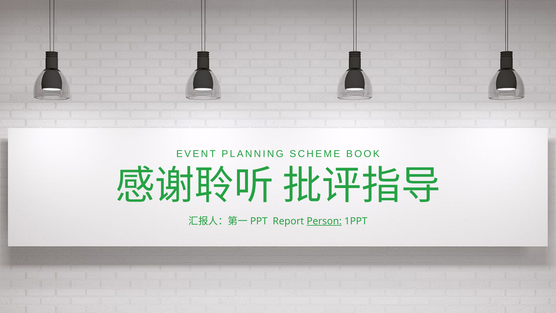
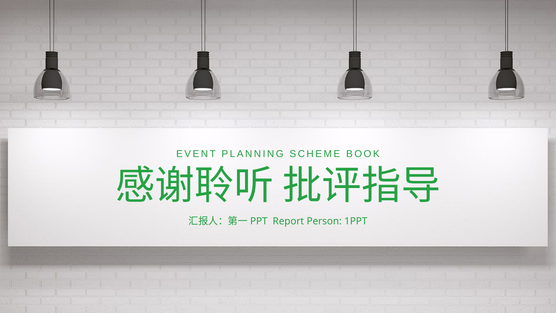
Person underline: present -> none (324, 221)
